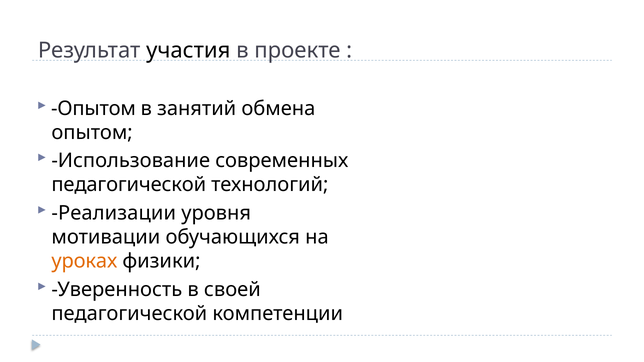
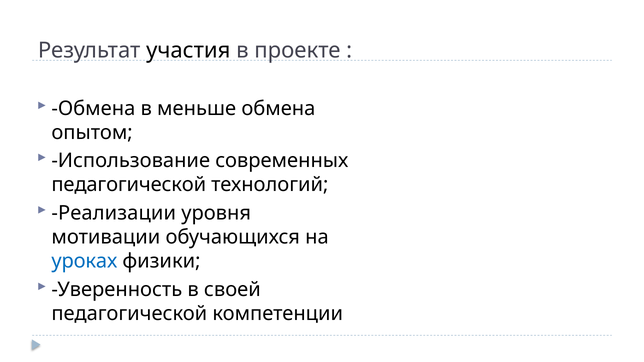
Опытом: Опытом -> Обмена (93, 108)
занятий: занятий -> меньше (197, 108)
уроках colour: orange -> blue (84, 261)
